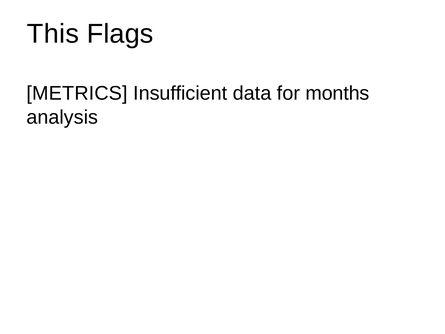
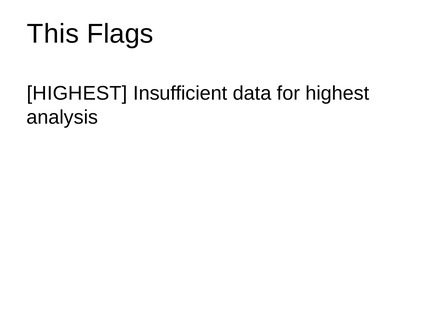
METRICS: METRICS -> HIGHEST (77, 93)
for months: months -> highest (337, 93)
